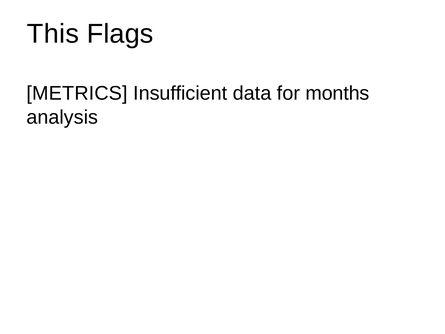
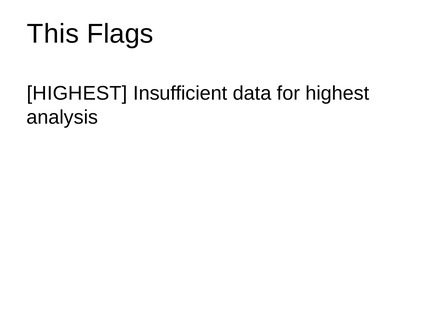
METRICS: METRICS -> HIGHEST (77, 93)
for months: months -> highest (337, 93)
